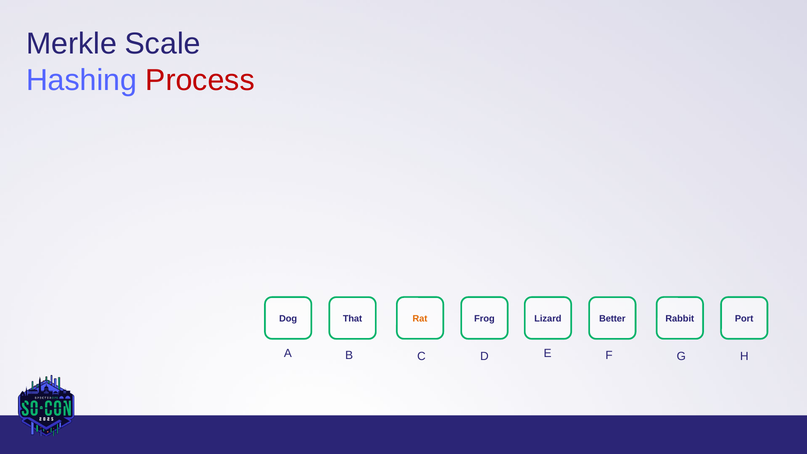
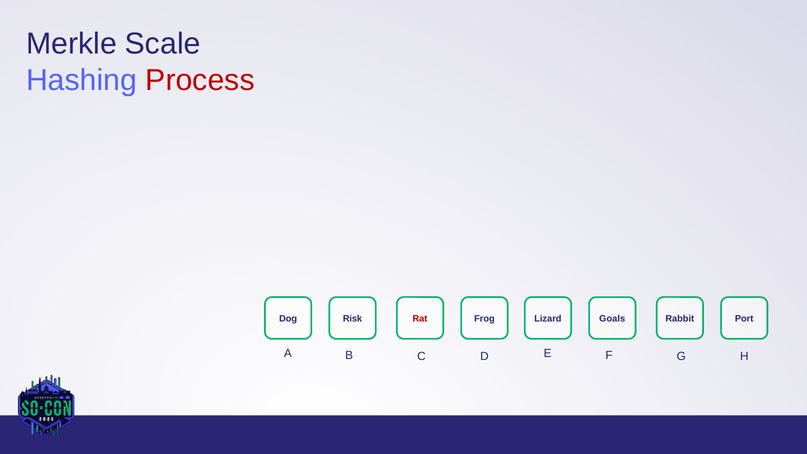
Rat colour: orange -> red (420, 318)
Better: Better -> Goals (612, 319)
That: That -> Risk (353, 319)
